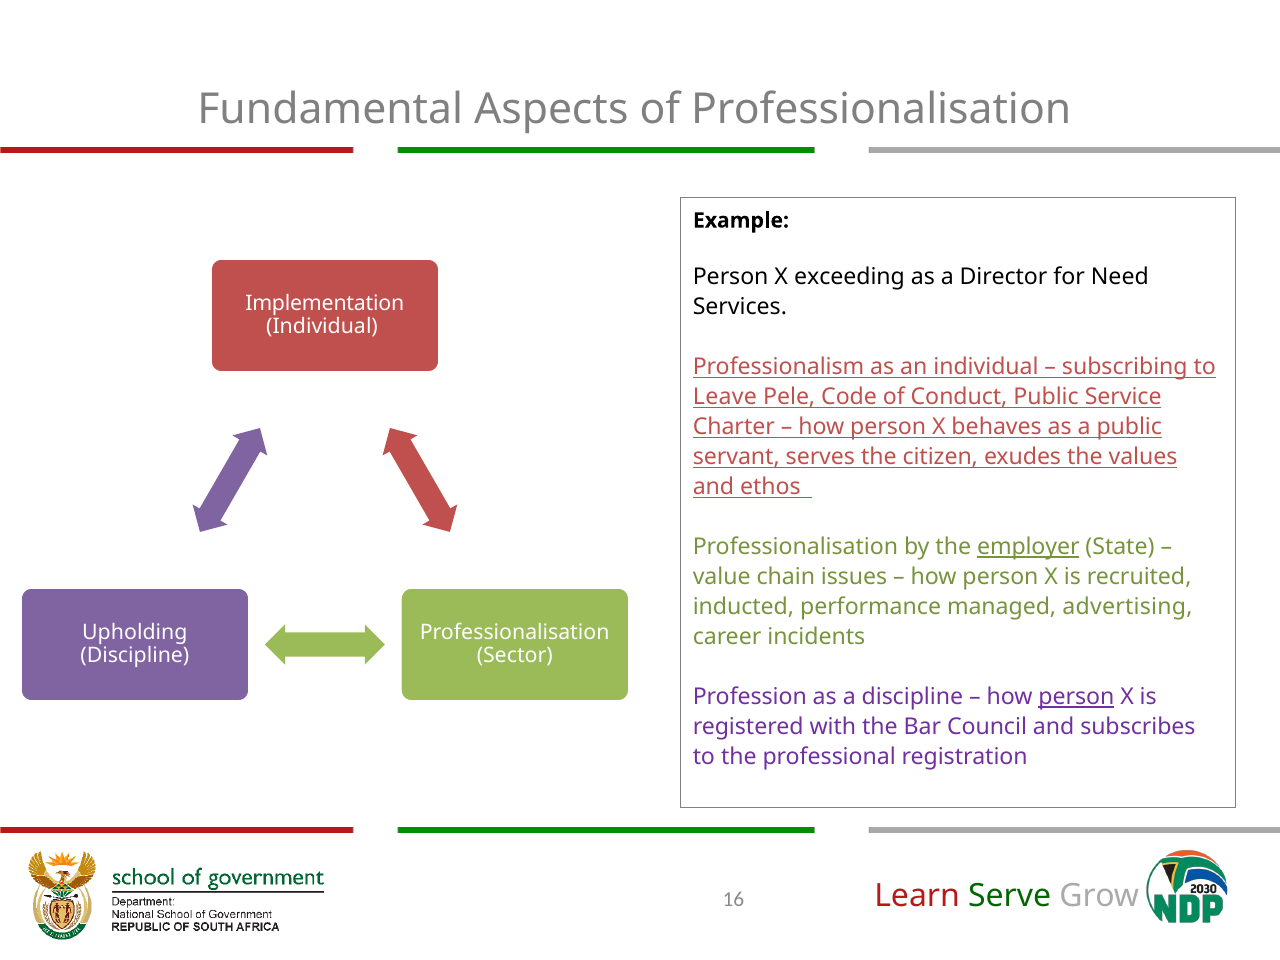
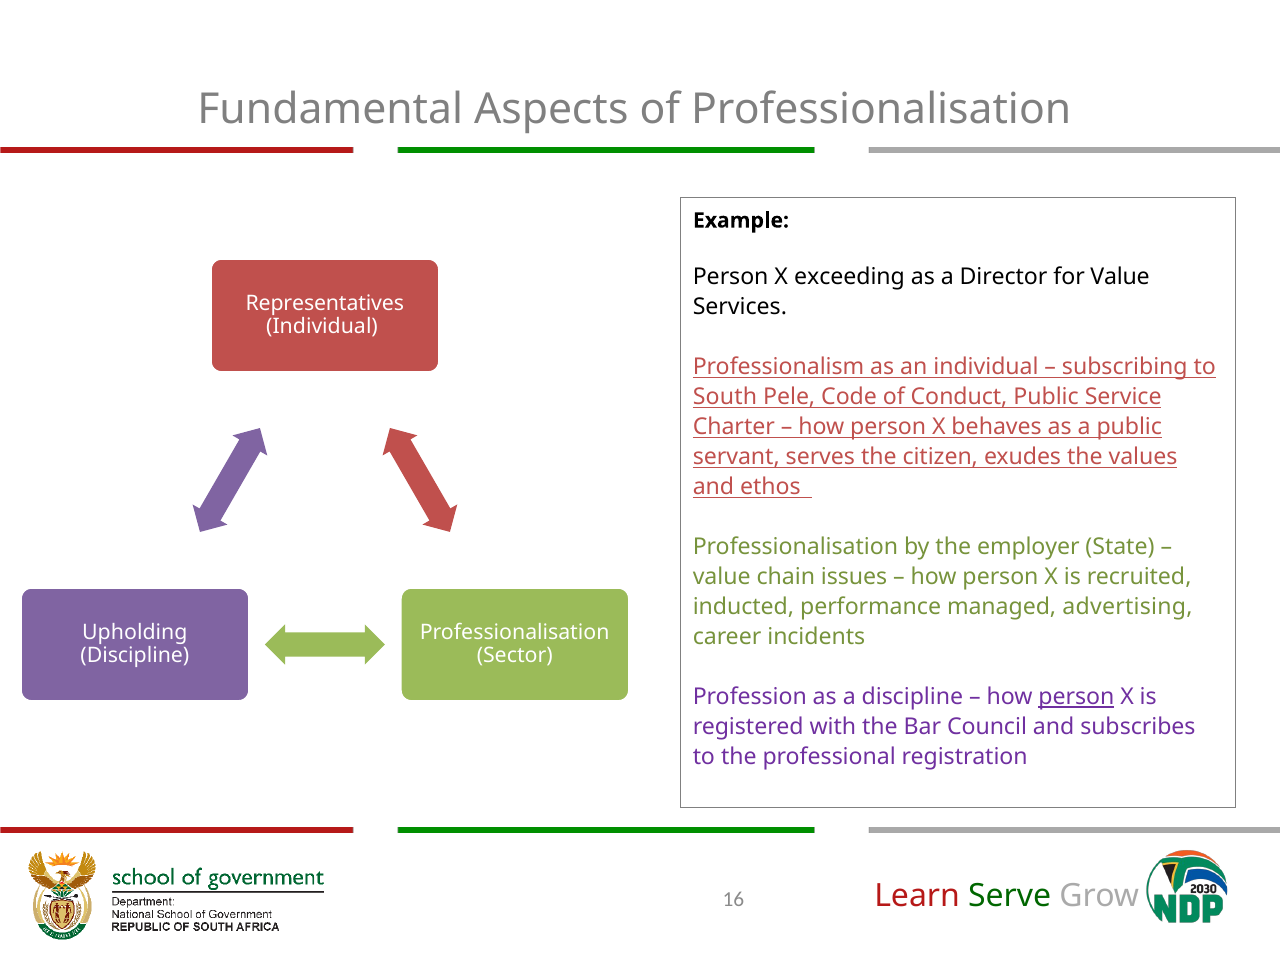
for Need: Need -> Value (1120, 277)
Implementation: Implementation -> Representatives (325, 304)
Leave: Leave -> South (725, 397)
employer underline: present -> none (1028, 547)
